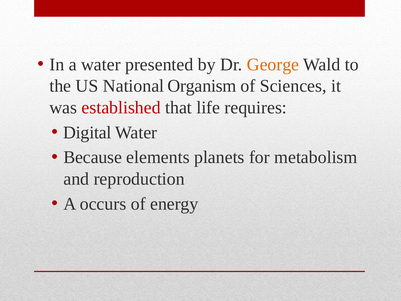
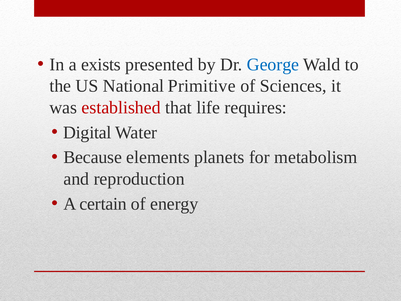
a water: water -> exists (101, 65)
George colour: orange -> blue (273, 65)
Organism: Organism -> Primitive (202, 86)
occurs: occurs -> certain (103, 204)
